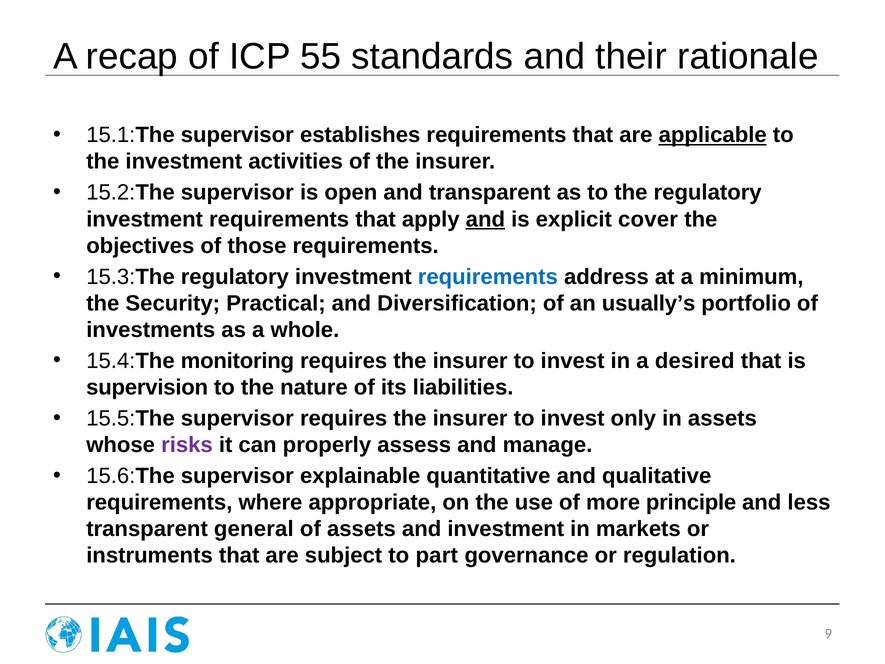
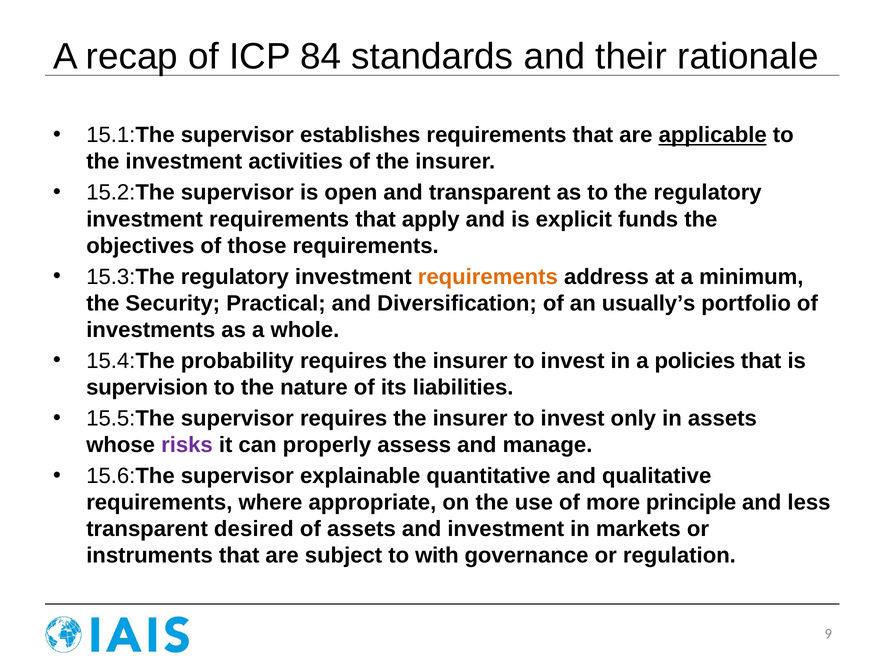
55: 55 -> 84 (321, 56)
and underline: present -> none (485, 219)
cover: cover -> funds (648, 219)
requirements colour: blue -> orange (488, 277)
monitoring: monitoring -> probability (237, 361)
desired: desired -> policies (695, 361)
general: general -> desired (254, 529)
part: part -> with (437, 555)
